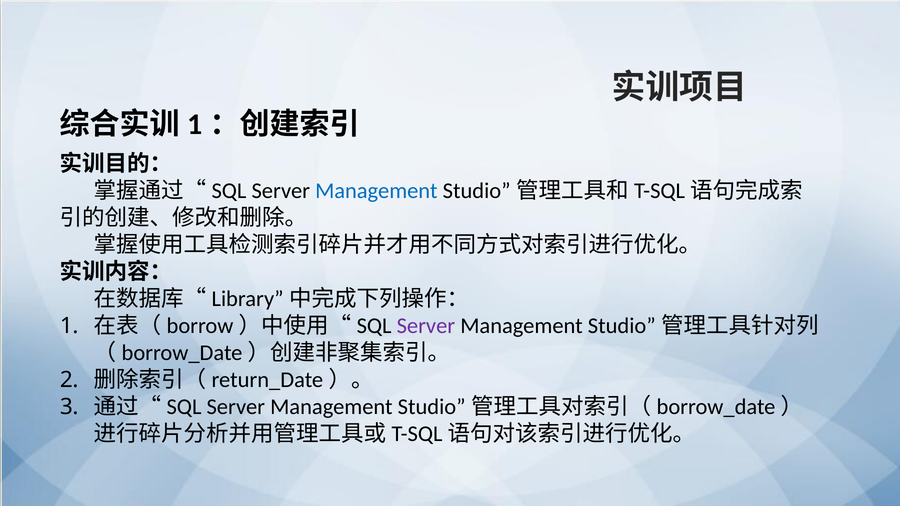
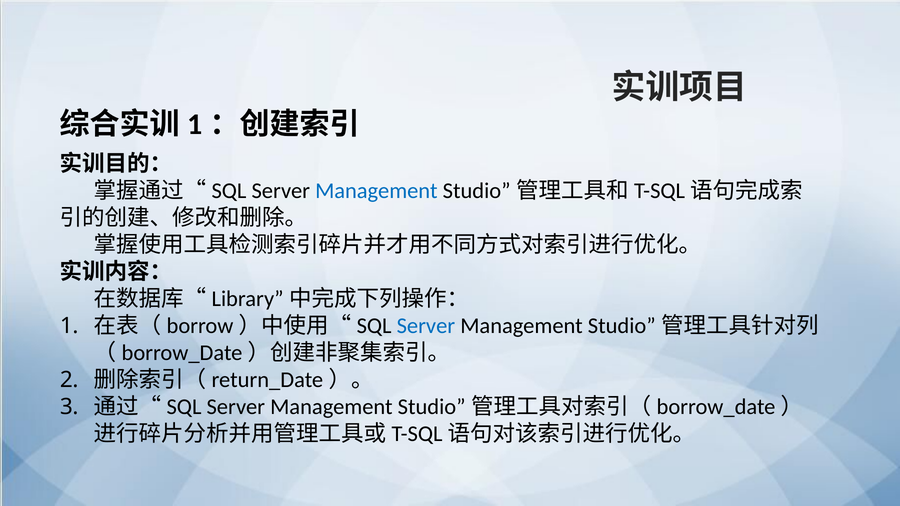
Server colour: purple -> blue (426, 326)
